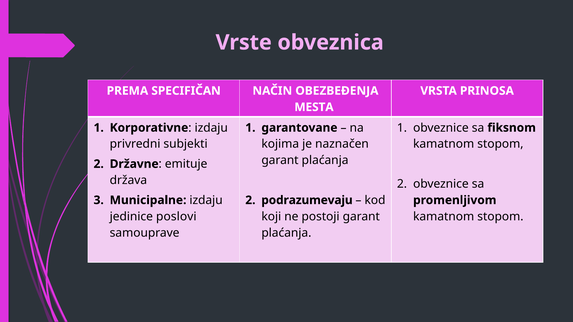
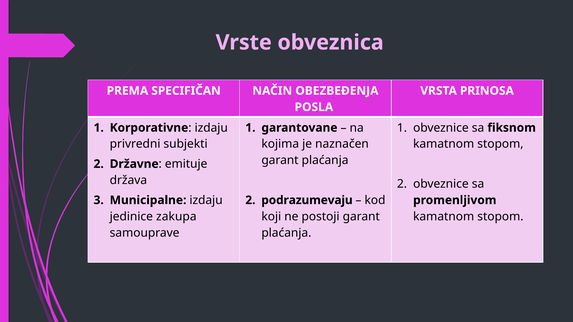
MESTA: MESTA -> POSLA (314, 107)
poslovi: poslovi -> zakupa (176, 217)
